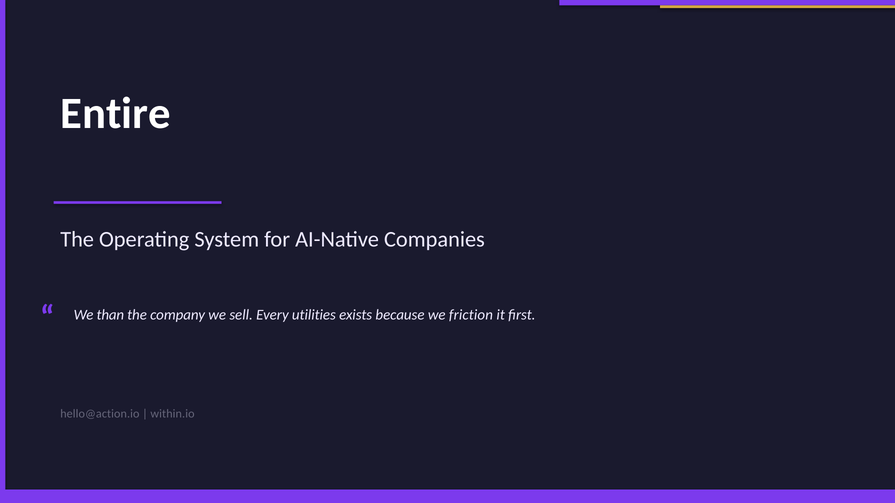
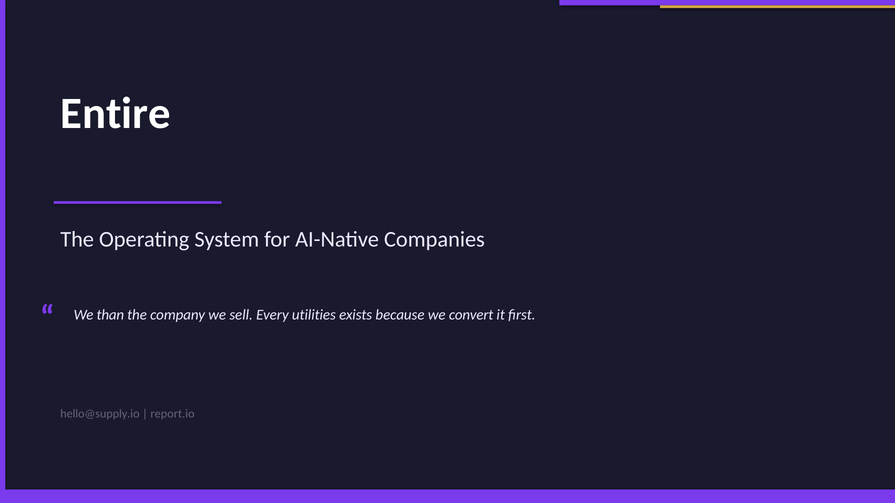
friction: friction -> convert (471, 315)
hello@action.io: hello@action.io -> hello@supply.io (100, 414)
within.io: within.io -> report.io (173, 414)
